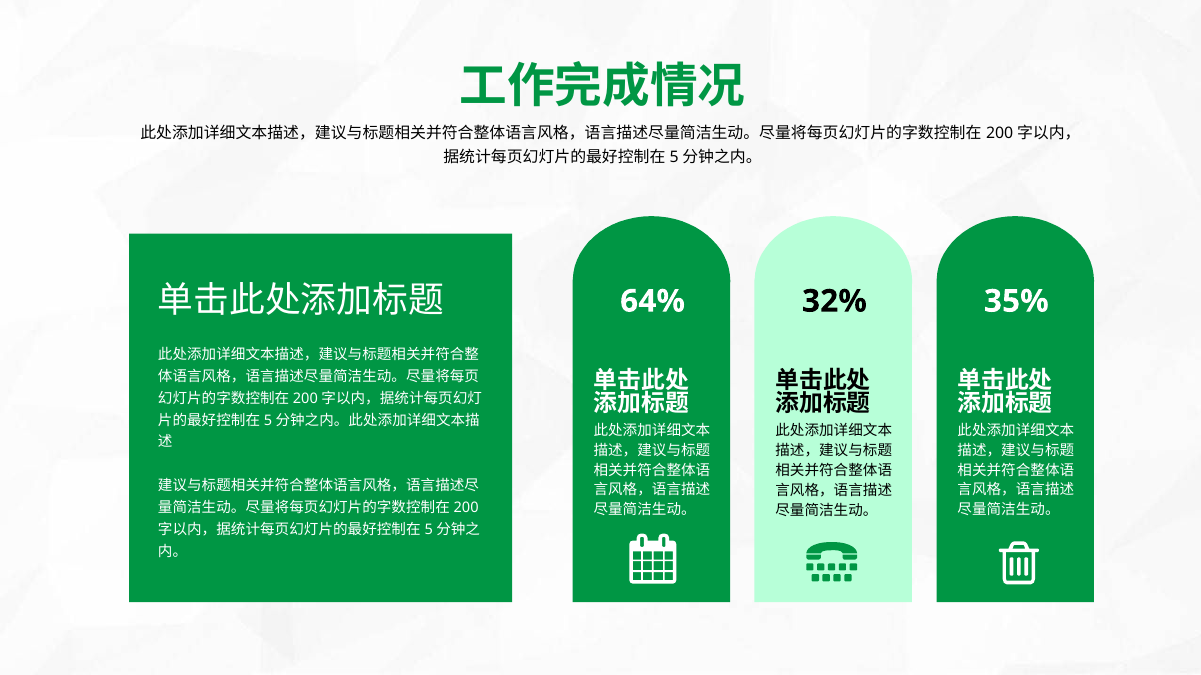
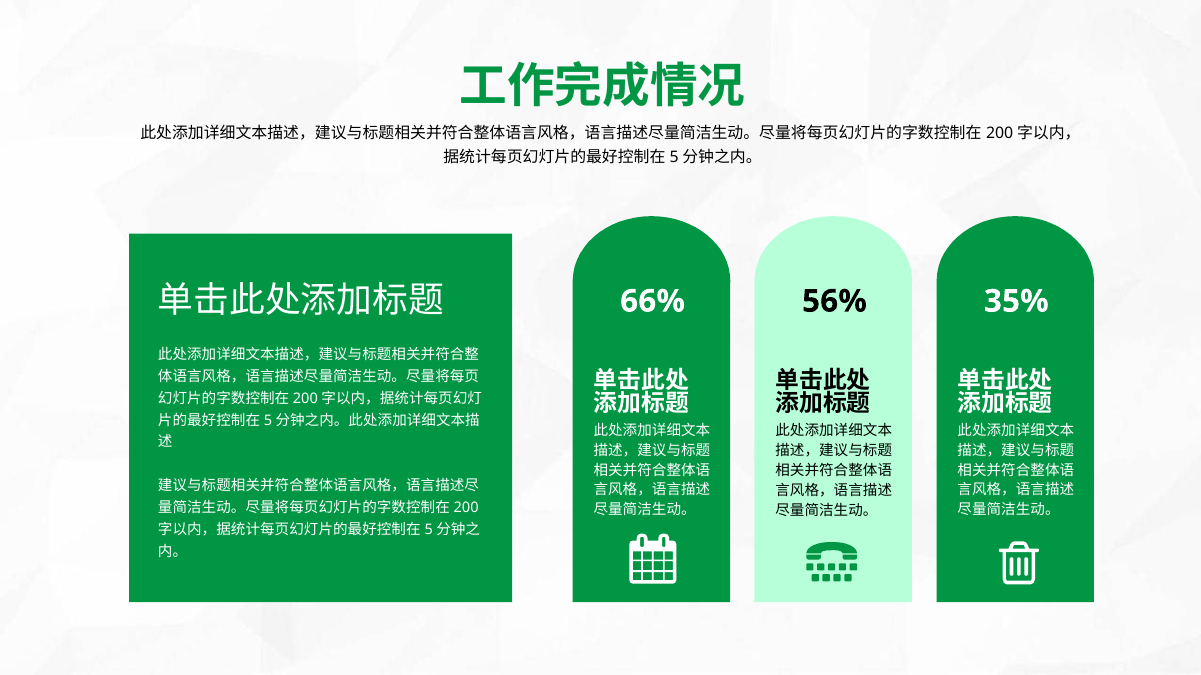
32%: 32% -> 56% (834, 301)
64%: 64% -> 66% (653, 301)
